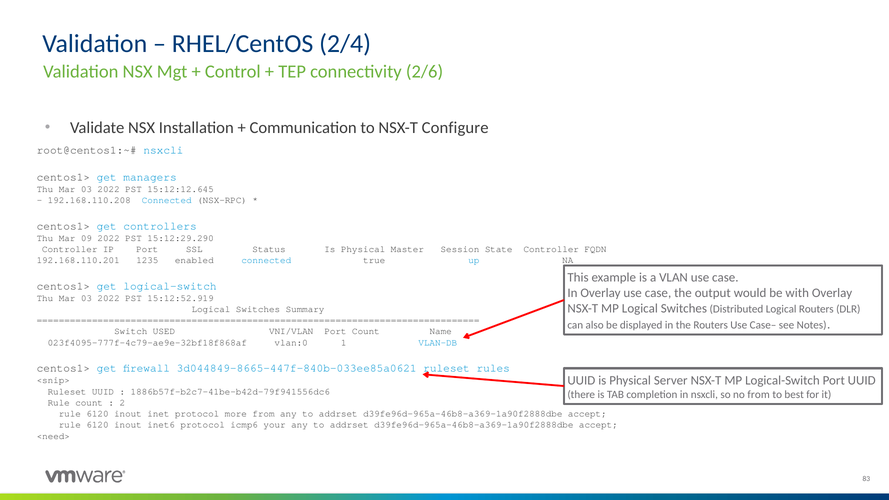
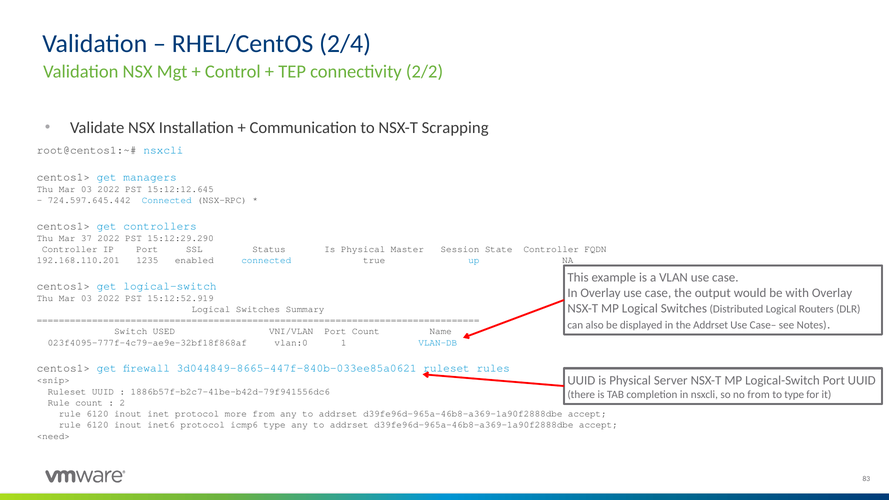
2/6: 2/6 -> 2/2 (425, 72)
Configure: Configure -> Scrapping (455, 128)
192.168.110.208: 192.168.110.208 -> 724.597.645.442 (89, 200)
09: 09 -> 37 (86, 238)
the Routers: Routers -> Addrset (711, 325)
to best: best -> type (794, 395)
icmp6 your: your -> type (275, 425)
